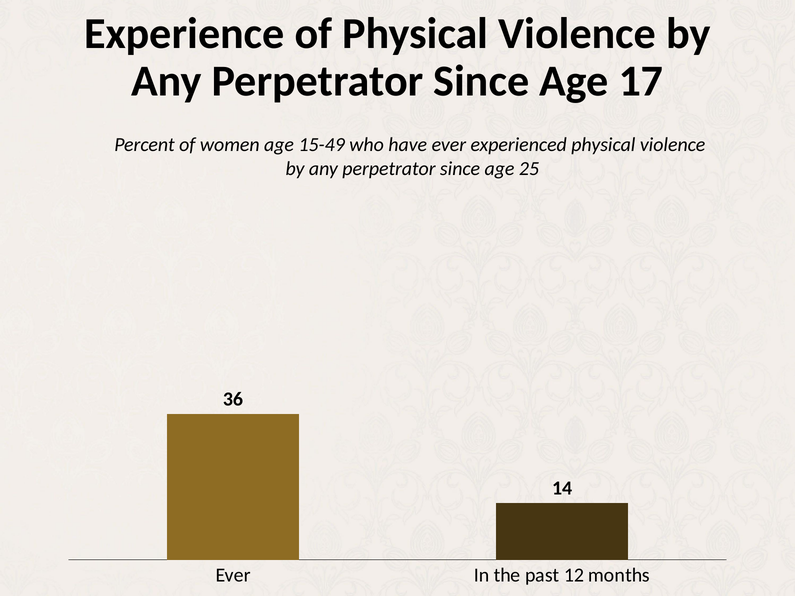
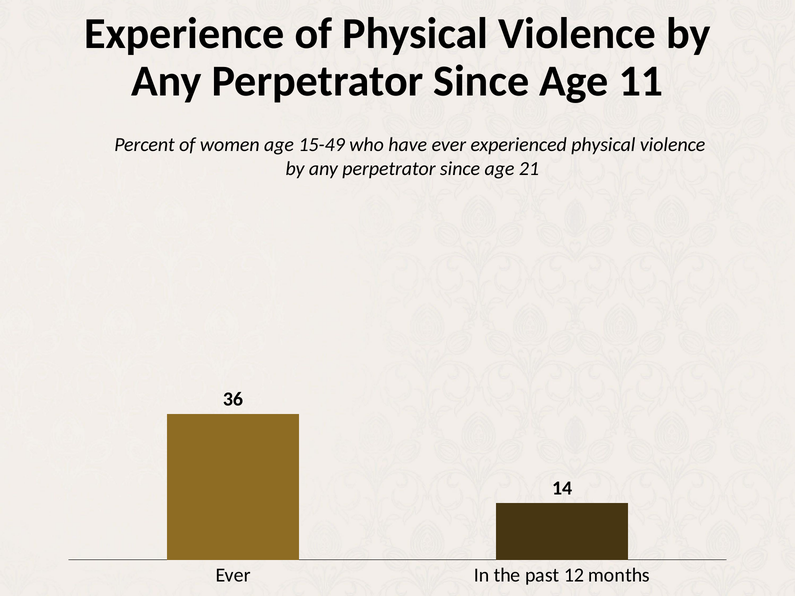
17: 17 -> 11 (641, 81)
25: 25 -> 21 (529, 169)
